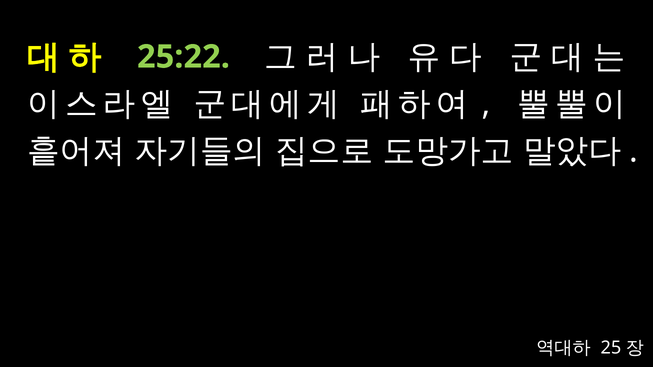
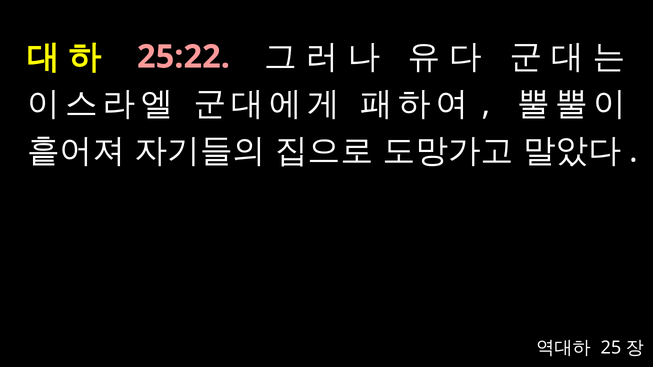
25:22 colour: light green -> pink (183, 57)
